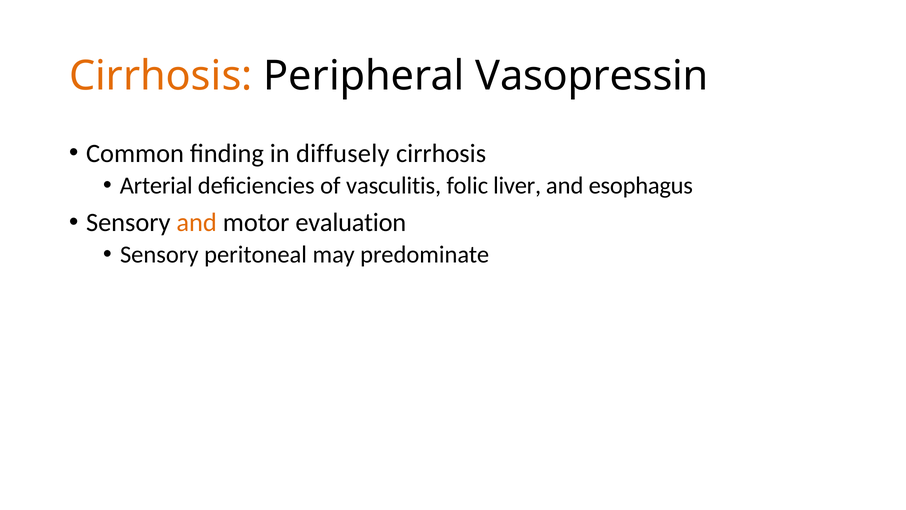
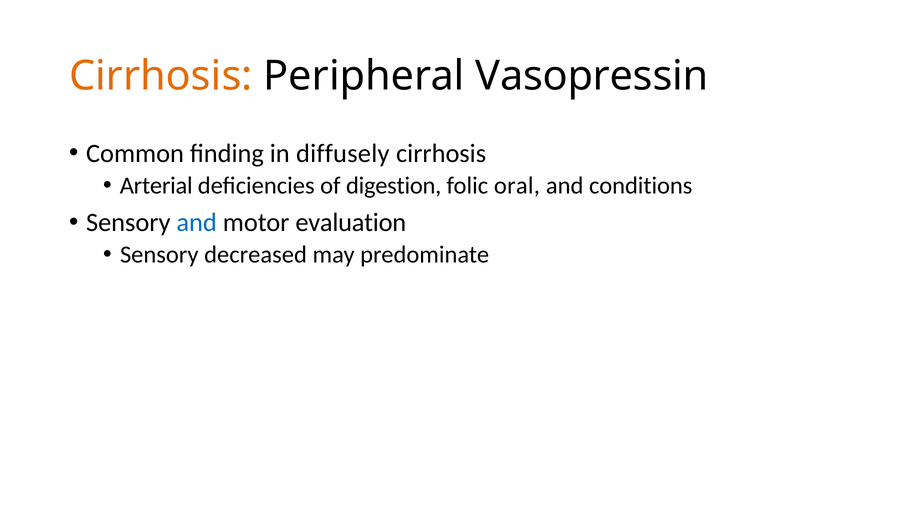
vasculitis: vasculitis -> digestion (394, 185)
liver: liver -> oral (517, 185)
esophagus: esophagus -> conditions (641, 185)
and colour: orange -> blue (197, 222)
peritoneal: peritoneal -> decreased (256, 255)
